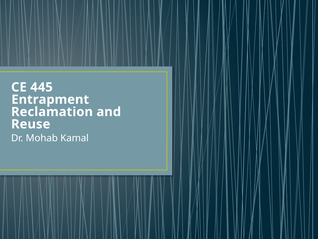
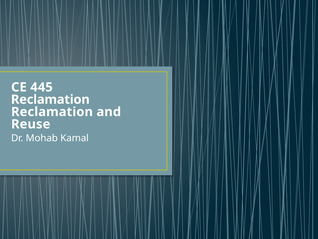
Entrapment: Entrapment -> Reclamation (50, 99)
